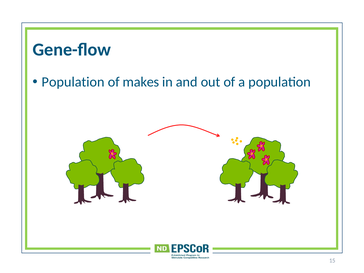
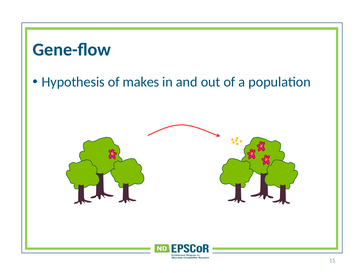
Population: Population -> Hypothesis (73, 82)
